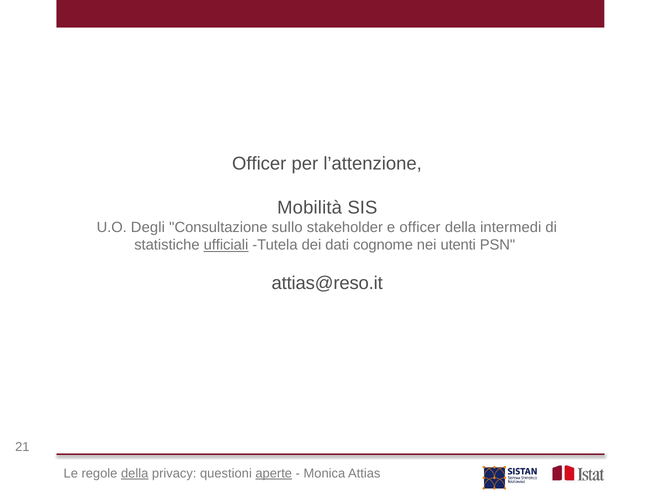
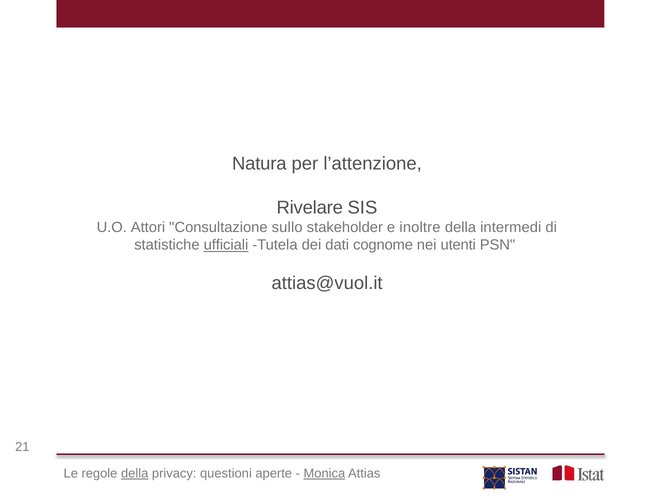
Officer: Officer -> Natura (259, 163)
Mobilità: Mobilità -> Rivelare (310, 208)
Degli: Degli -> Attori (148, 227)
e officer: officer -> inoltre (420, 227)
attias@reso.it: attias@reso.it -> attias@vuol.it (327, 283)
aperte underline: present -> none (274, 474)
Monica underline: none -> present (324, 474)
